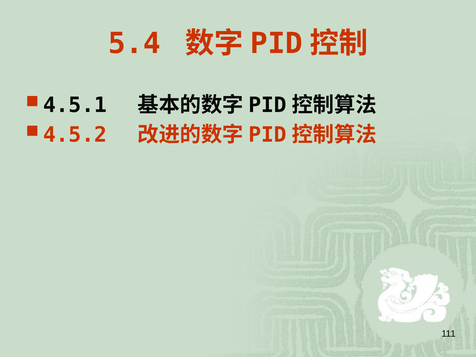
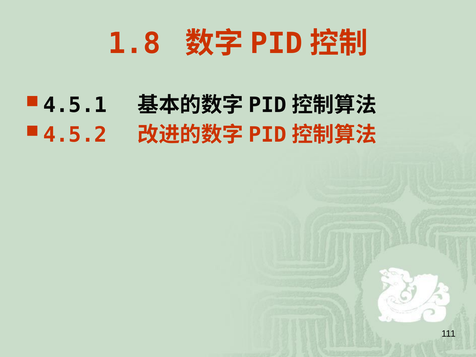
5.4: 5.4 -> 1.8 (134, 44)
